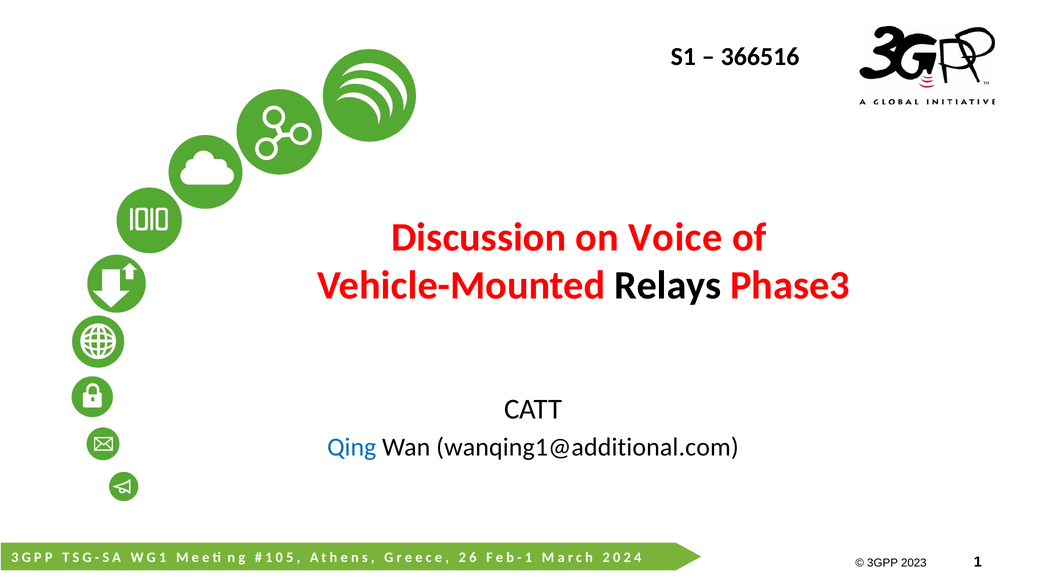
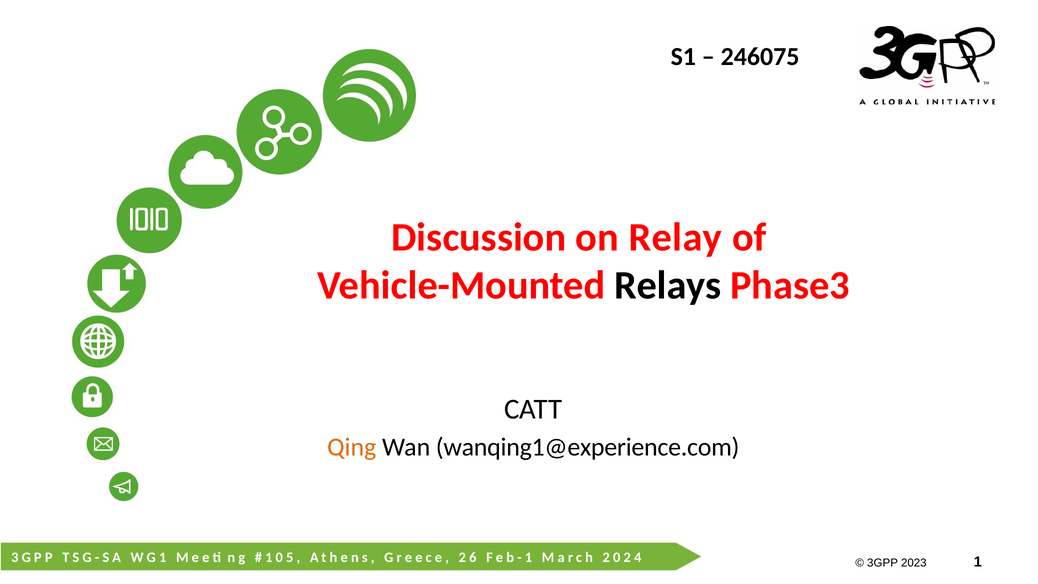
366516: 366516 -> 246075 (760, 57)
Voice: Voice -> Relay (675, 237)
Qing colour: blue -> orange (352, 447)
wanqing1@additional.com: wanqing1@additional.com -> wanqing1@experience.com (588, 447)
